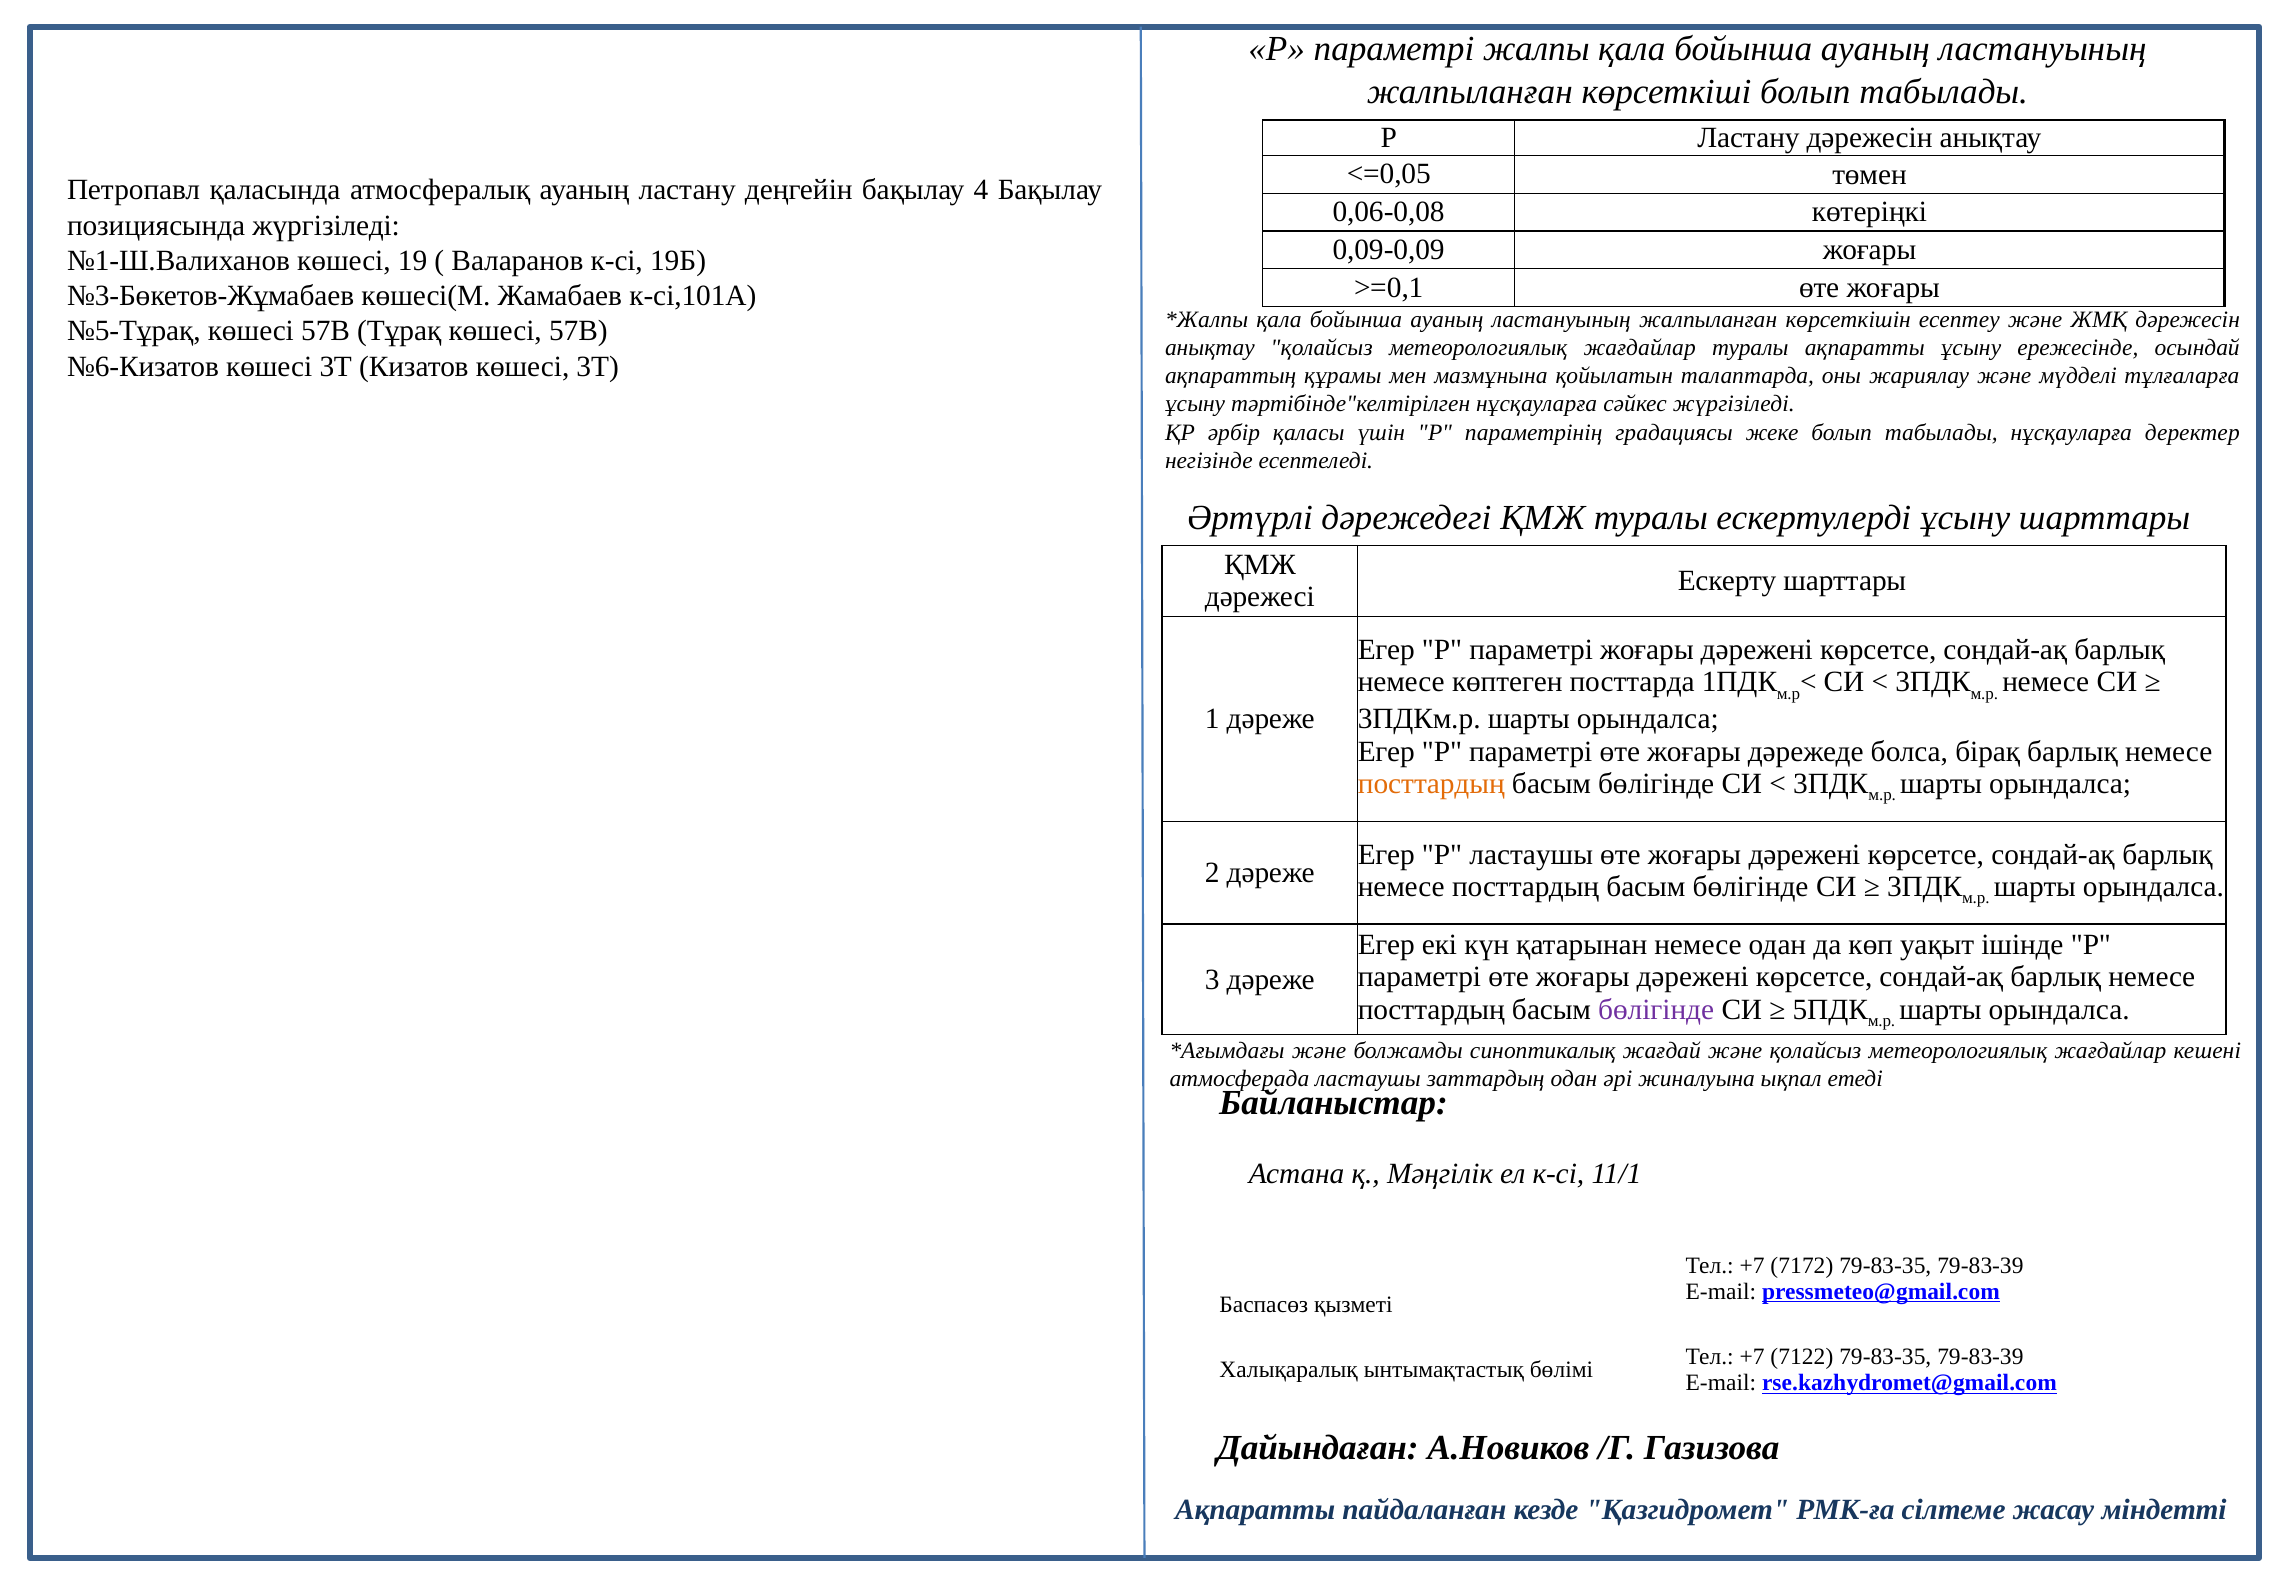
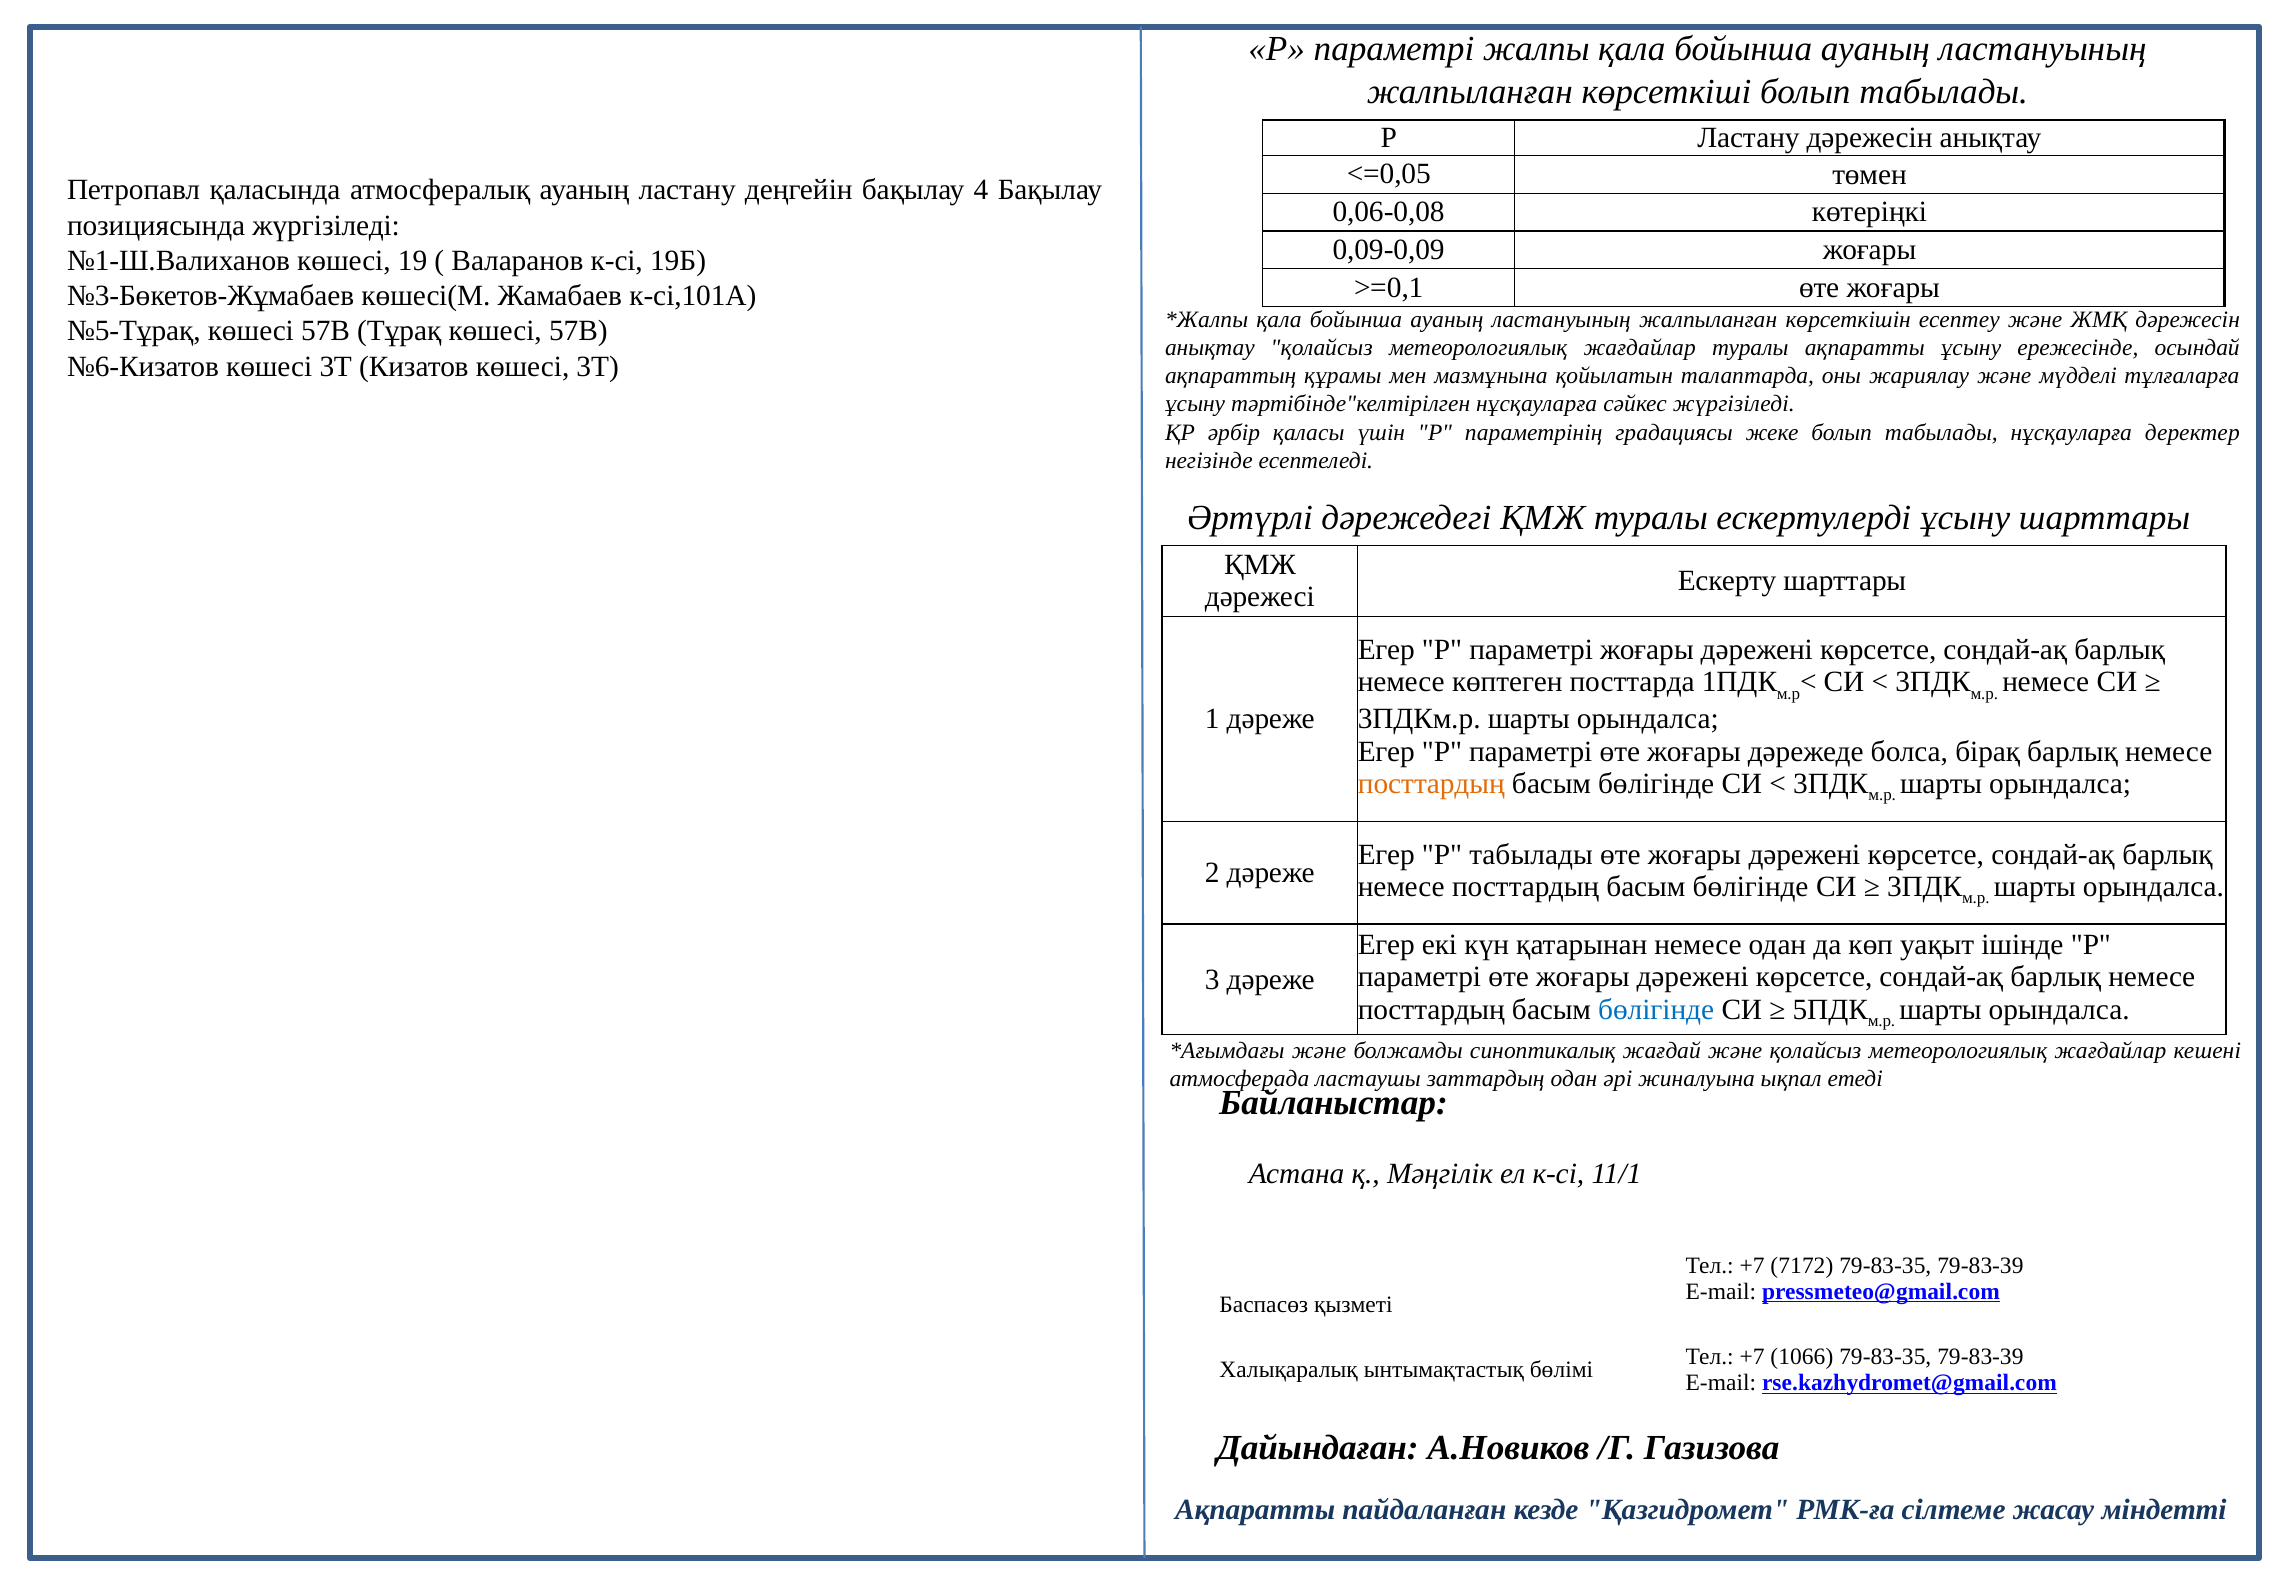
Р ластаушы: ластаушы -> табылады (1531, 854)
бөлігінде colour: purple -> blue (1656, 1009)
7122: 7122 -> 1066 (1802, 1357)
